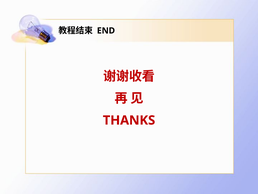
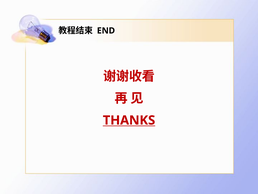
THANKS underline: none -> present (129, 120)
